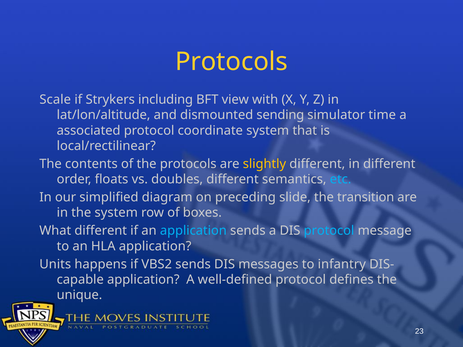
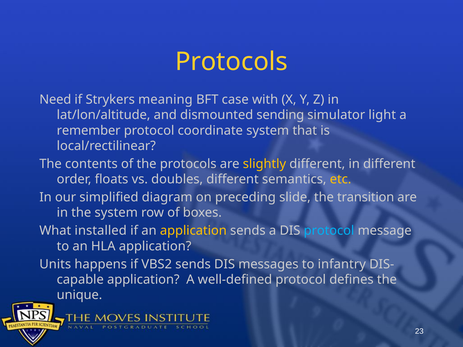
Scale: Scale -> Need (55, 100)
including: including -> meaning (165, 100)
view: view -> case (235, 100)
time: time -> light (382, 115)
associated: associated -> remember (89, 131)
etc colour: light blue -> yellow (341, 179)
What different: different -> installed (101, 231)
application colour: light blue -> yellow (193, 231)
